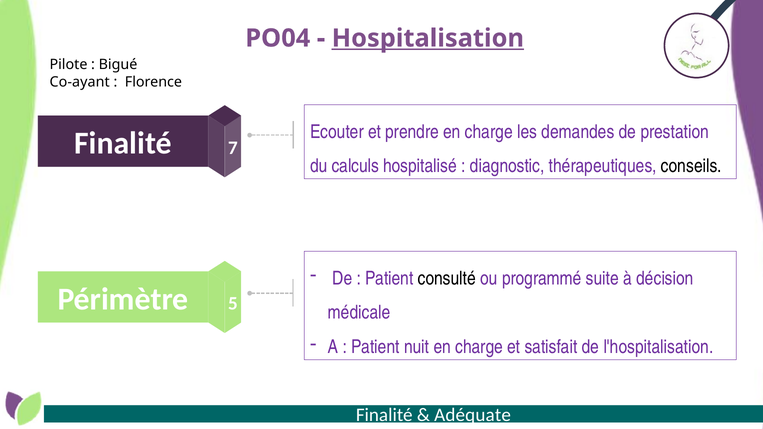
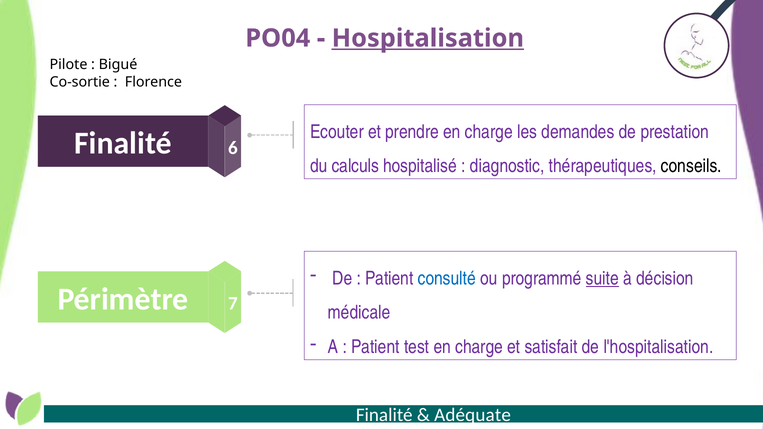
Co-ayant: Co-ayant -> Co-sortie (80, 82)
7: 7 -> 6 (233, 148)
consulté colour: black -> blue (447, 278)
suite underline: none -> present (602, 278)
5: 5 -> 7 (233, 304)
nuit: nuit -> test (417, 347)
